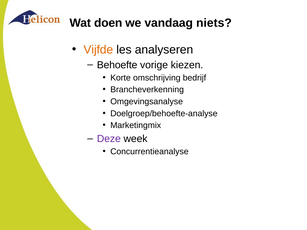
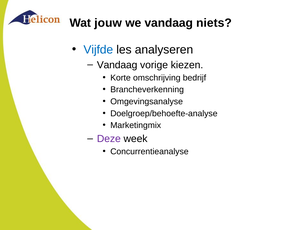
doen: doen -> jouw (108, 23)
Vijfde colour: orange -> blue (98, 50)
Behoefte: Behoefte -> Vandaag (117, 65)
